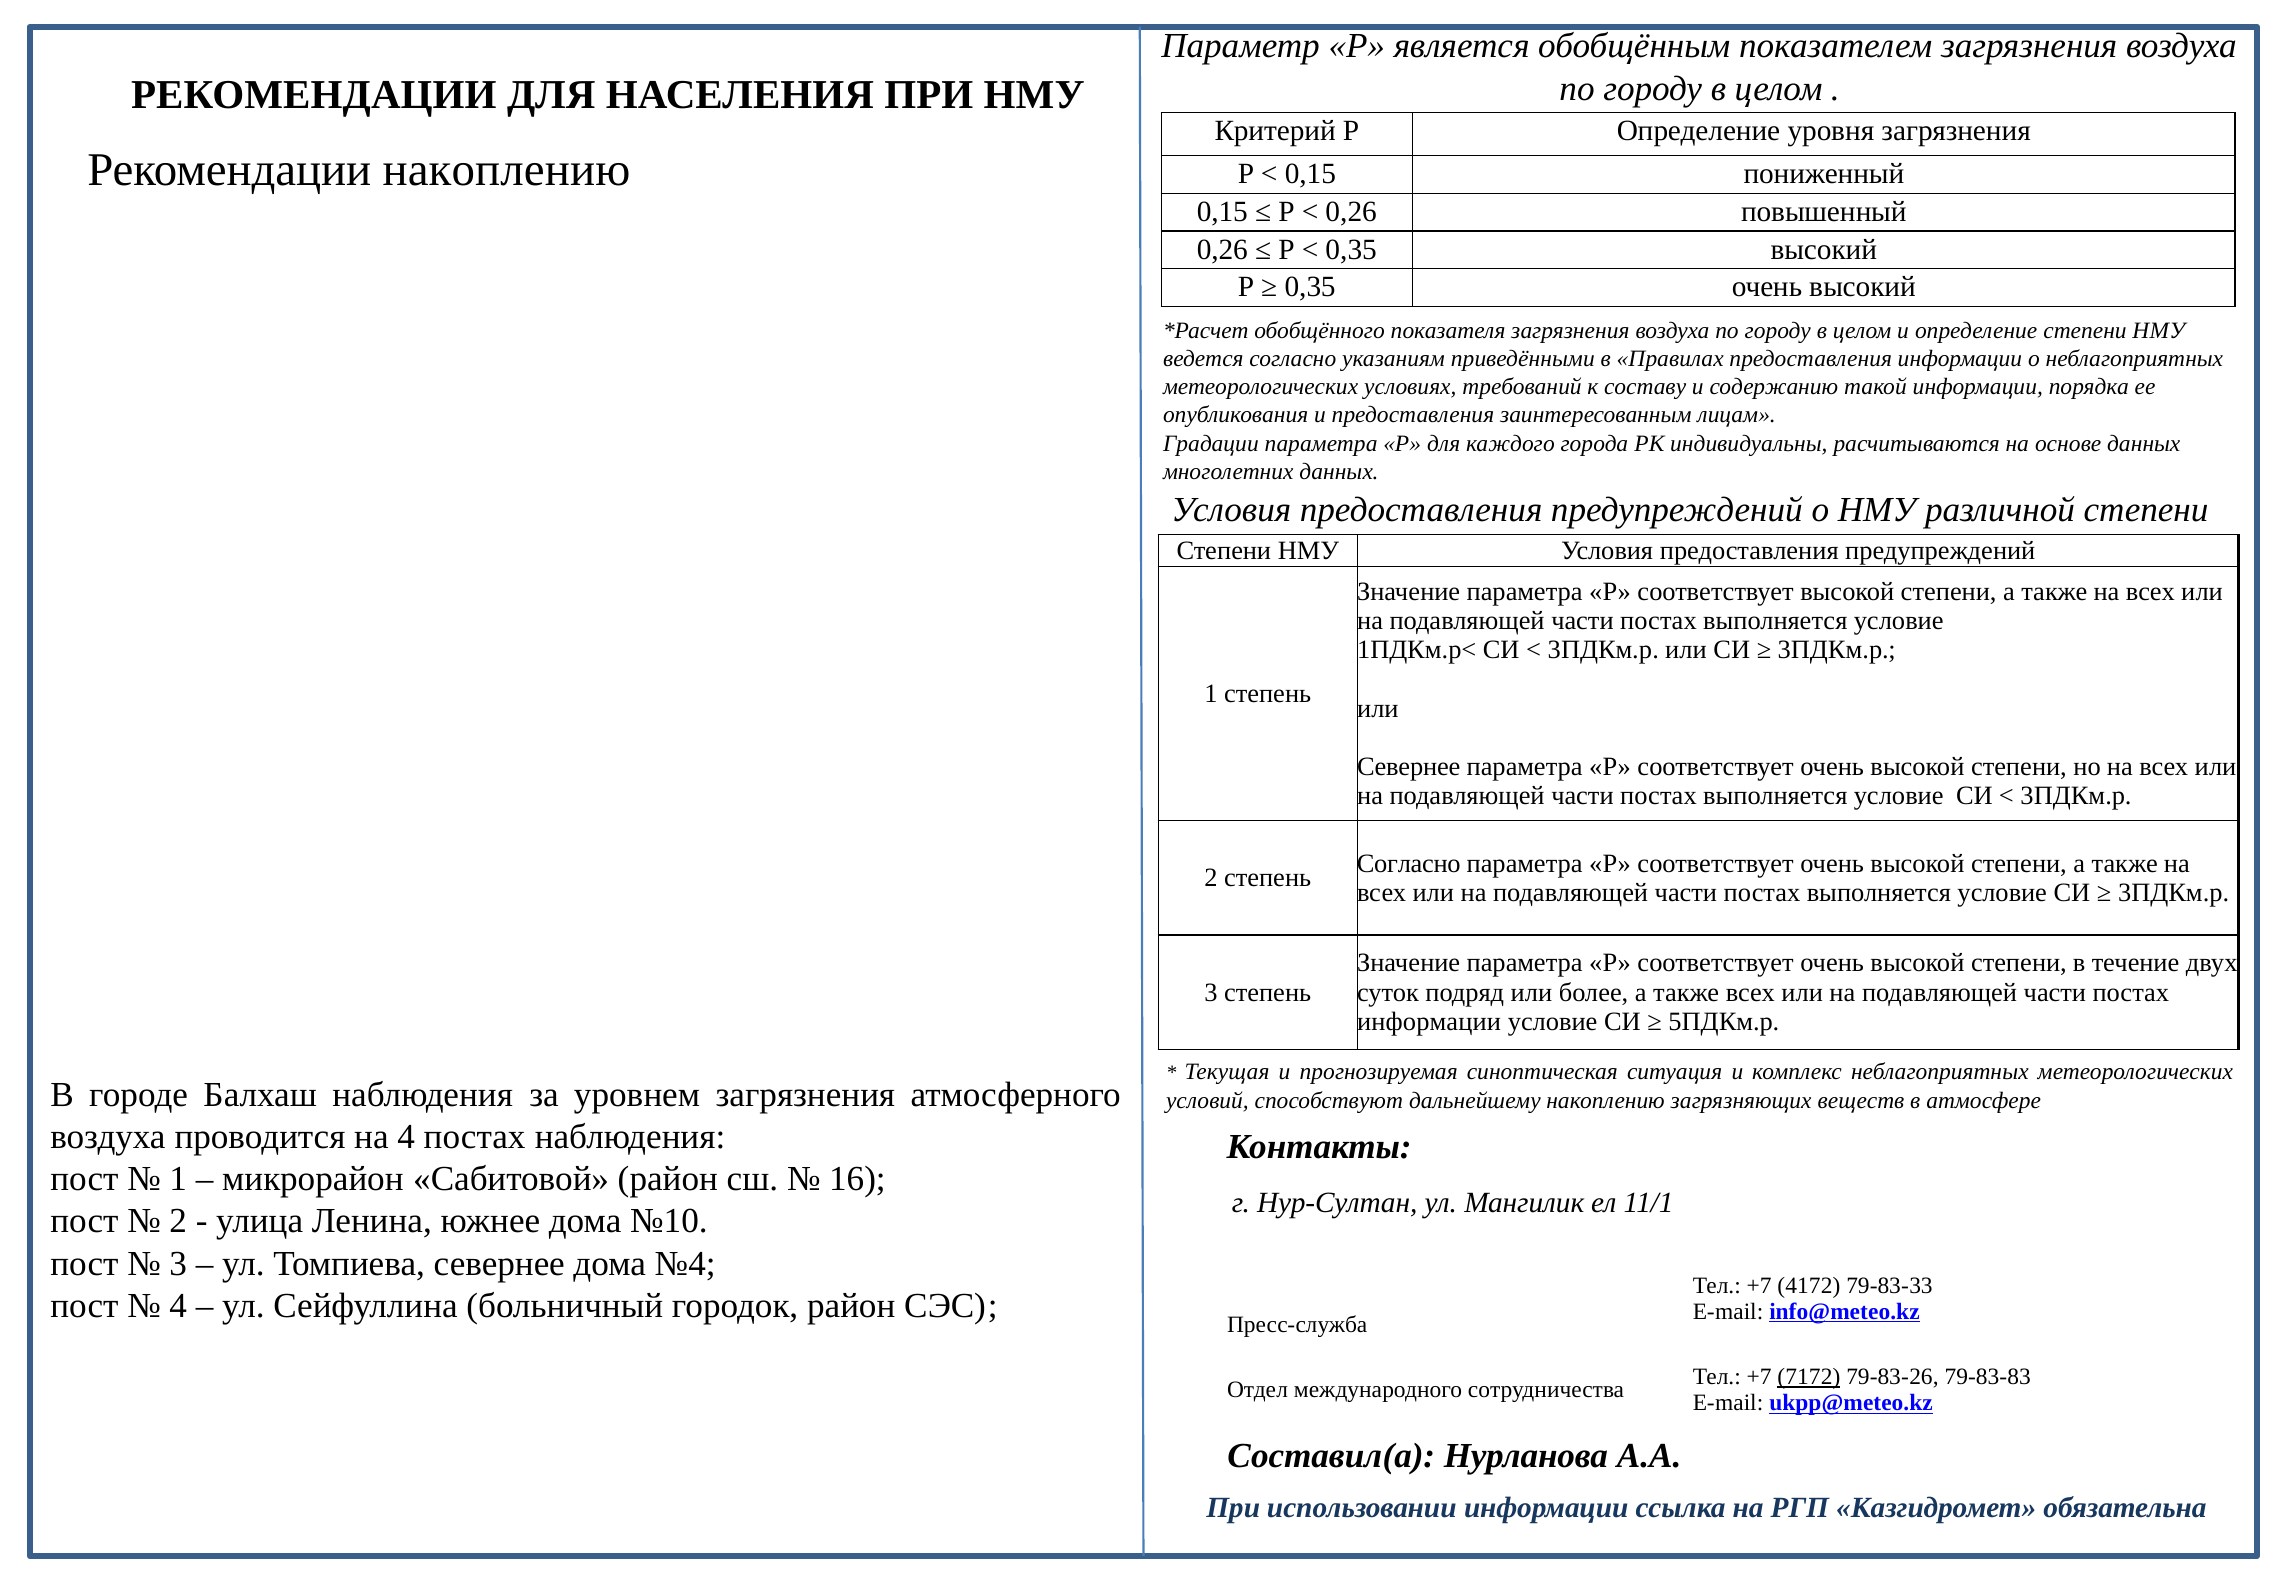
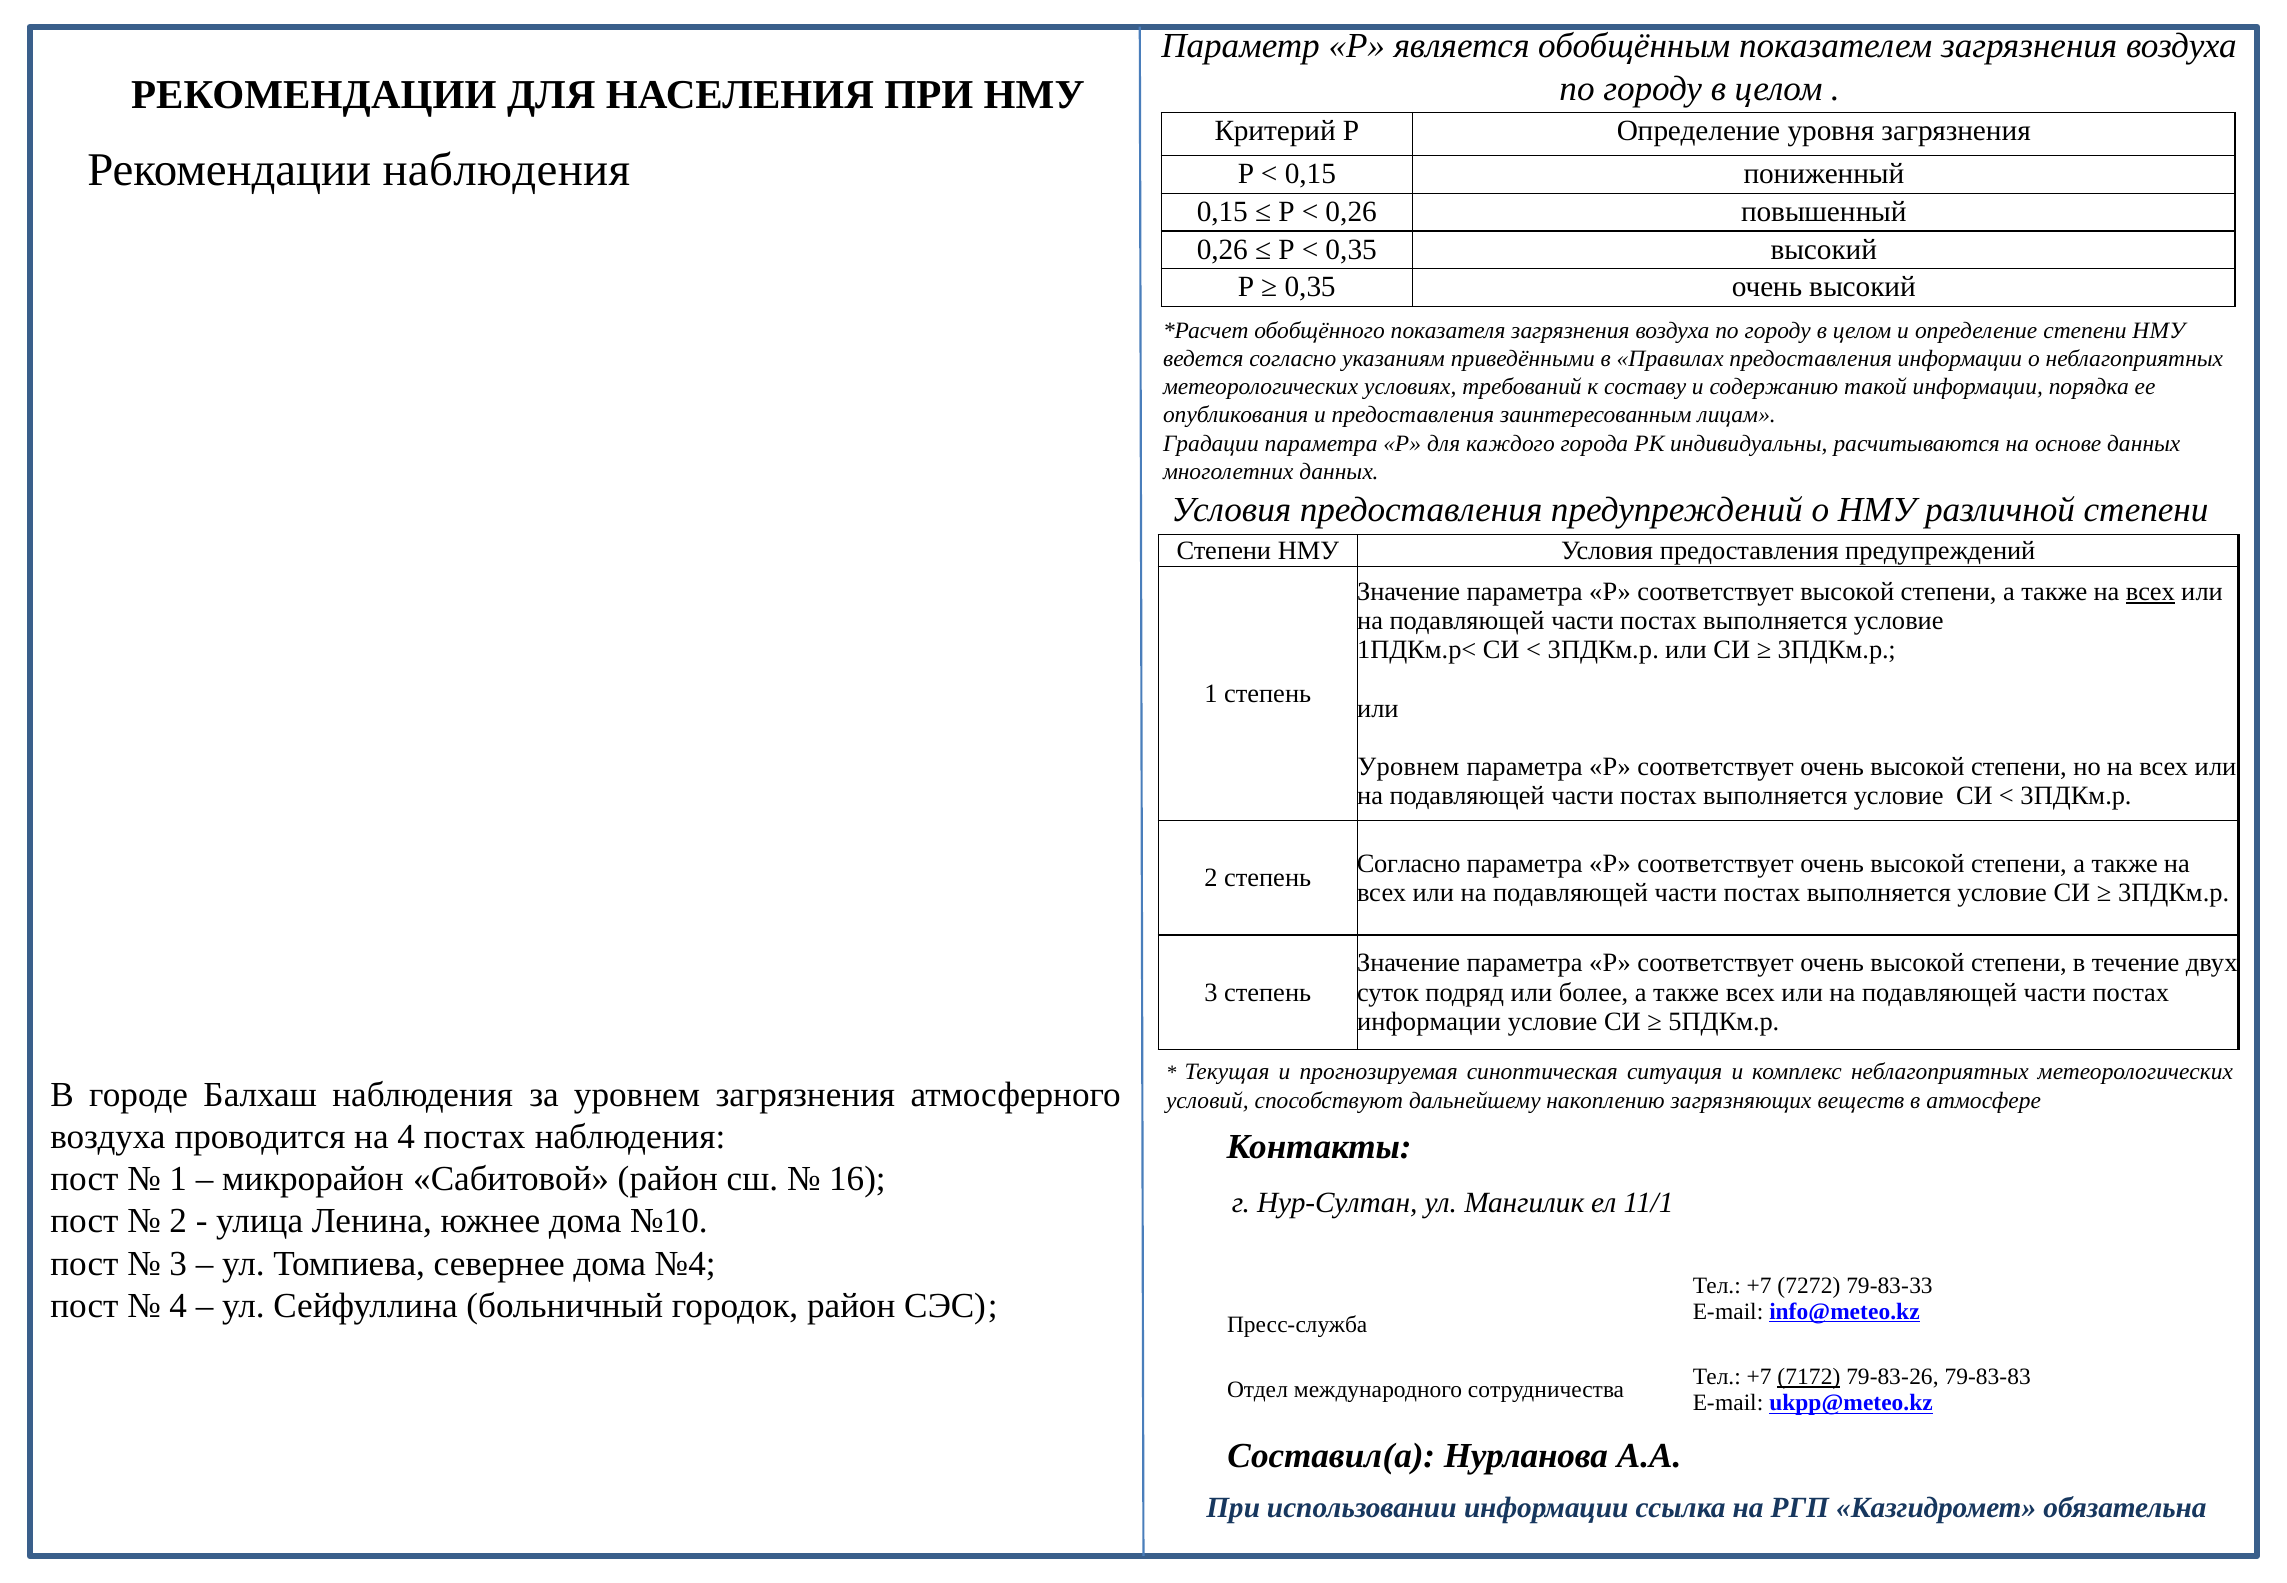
Рекомендации накоплению: накоплению -> наблюдения (506, 170)
всех underline: none -> present (2150, 592)
Севернее: Севернее -> Уровнем (1409, 767)
4172: 4172 -> 7272 (1809, 1286)
